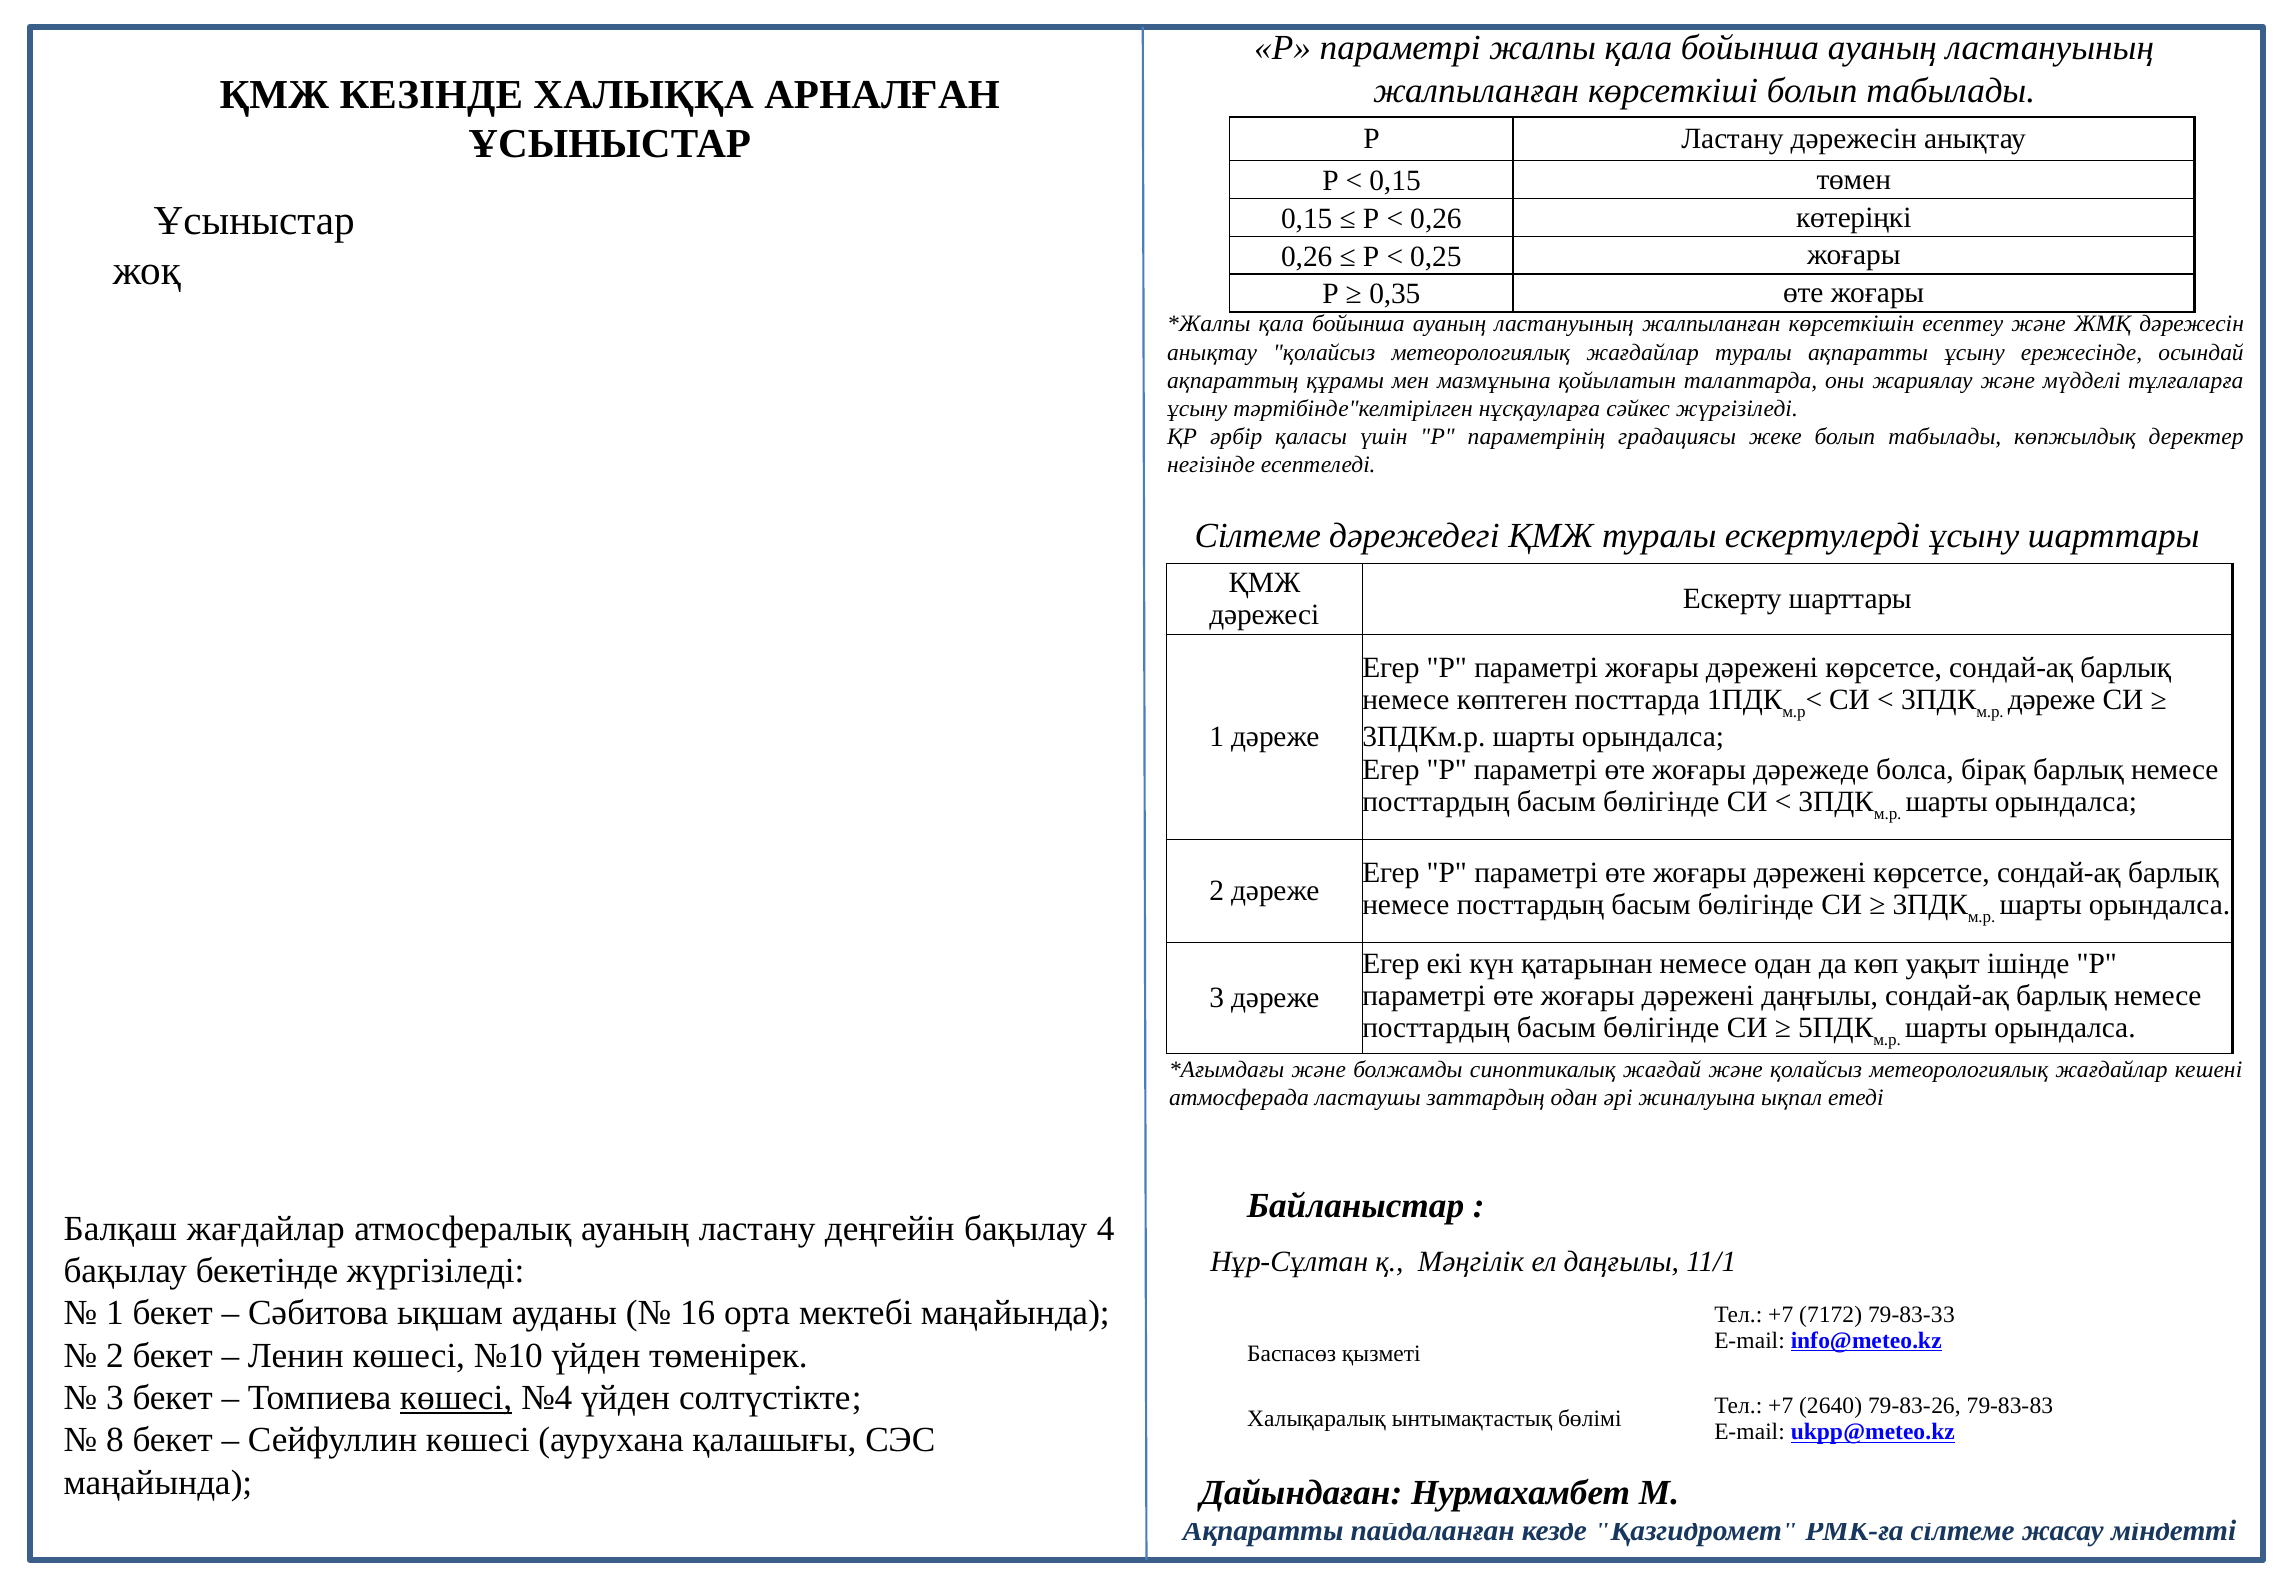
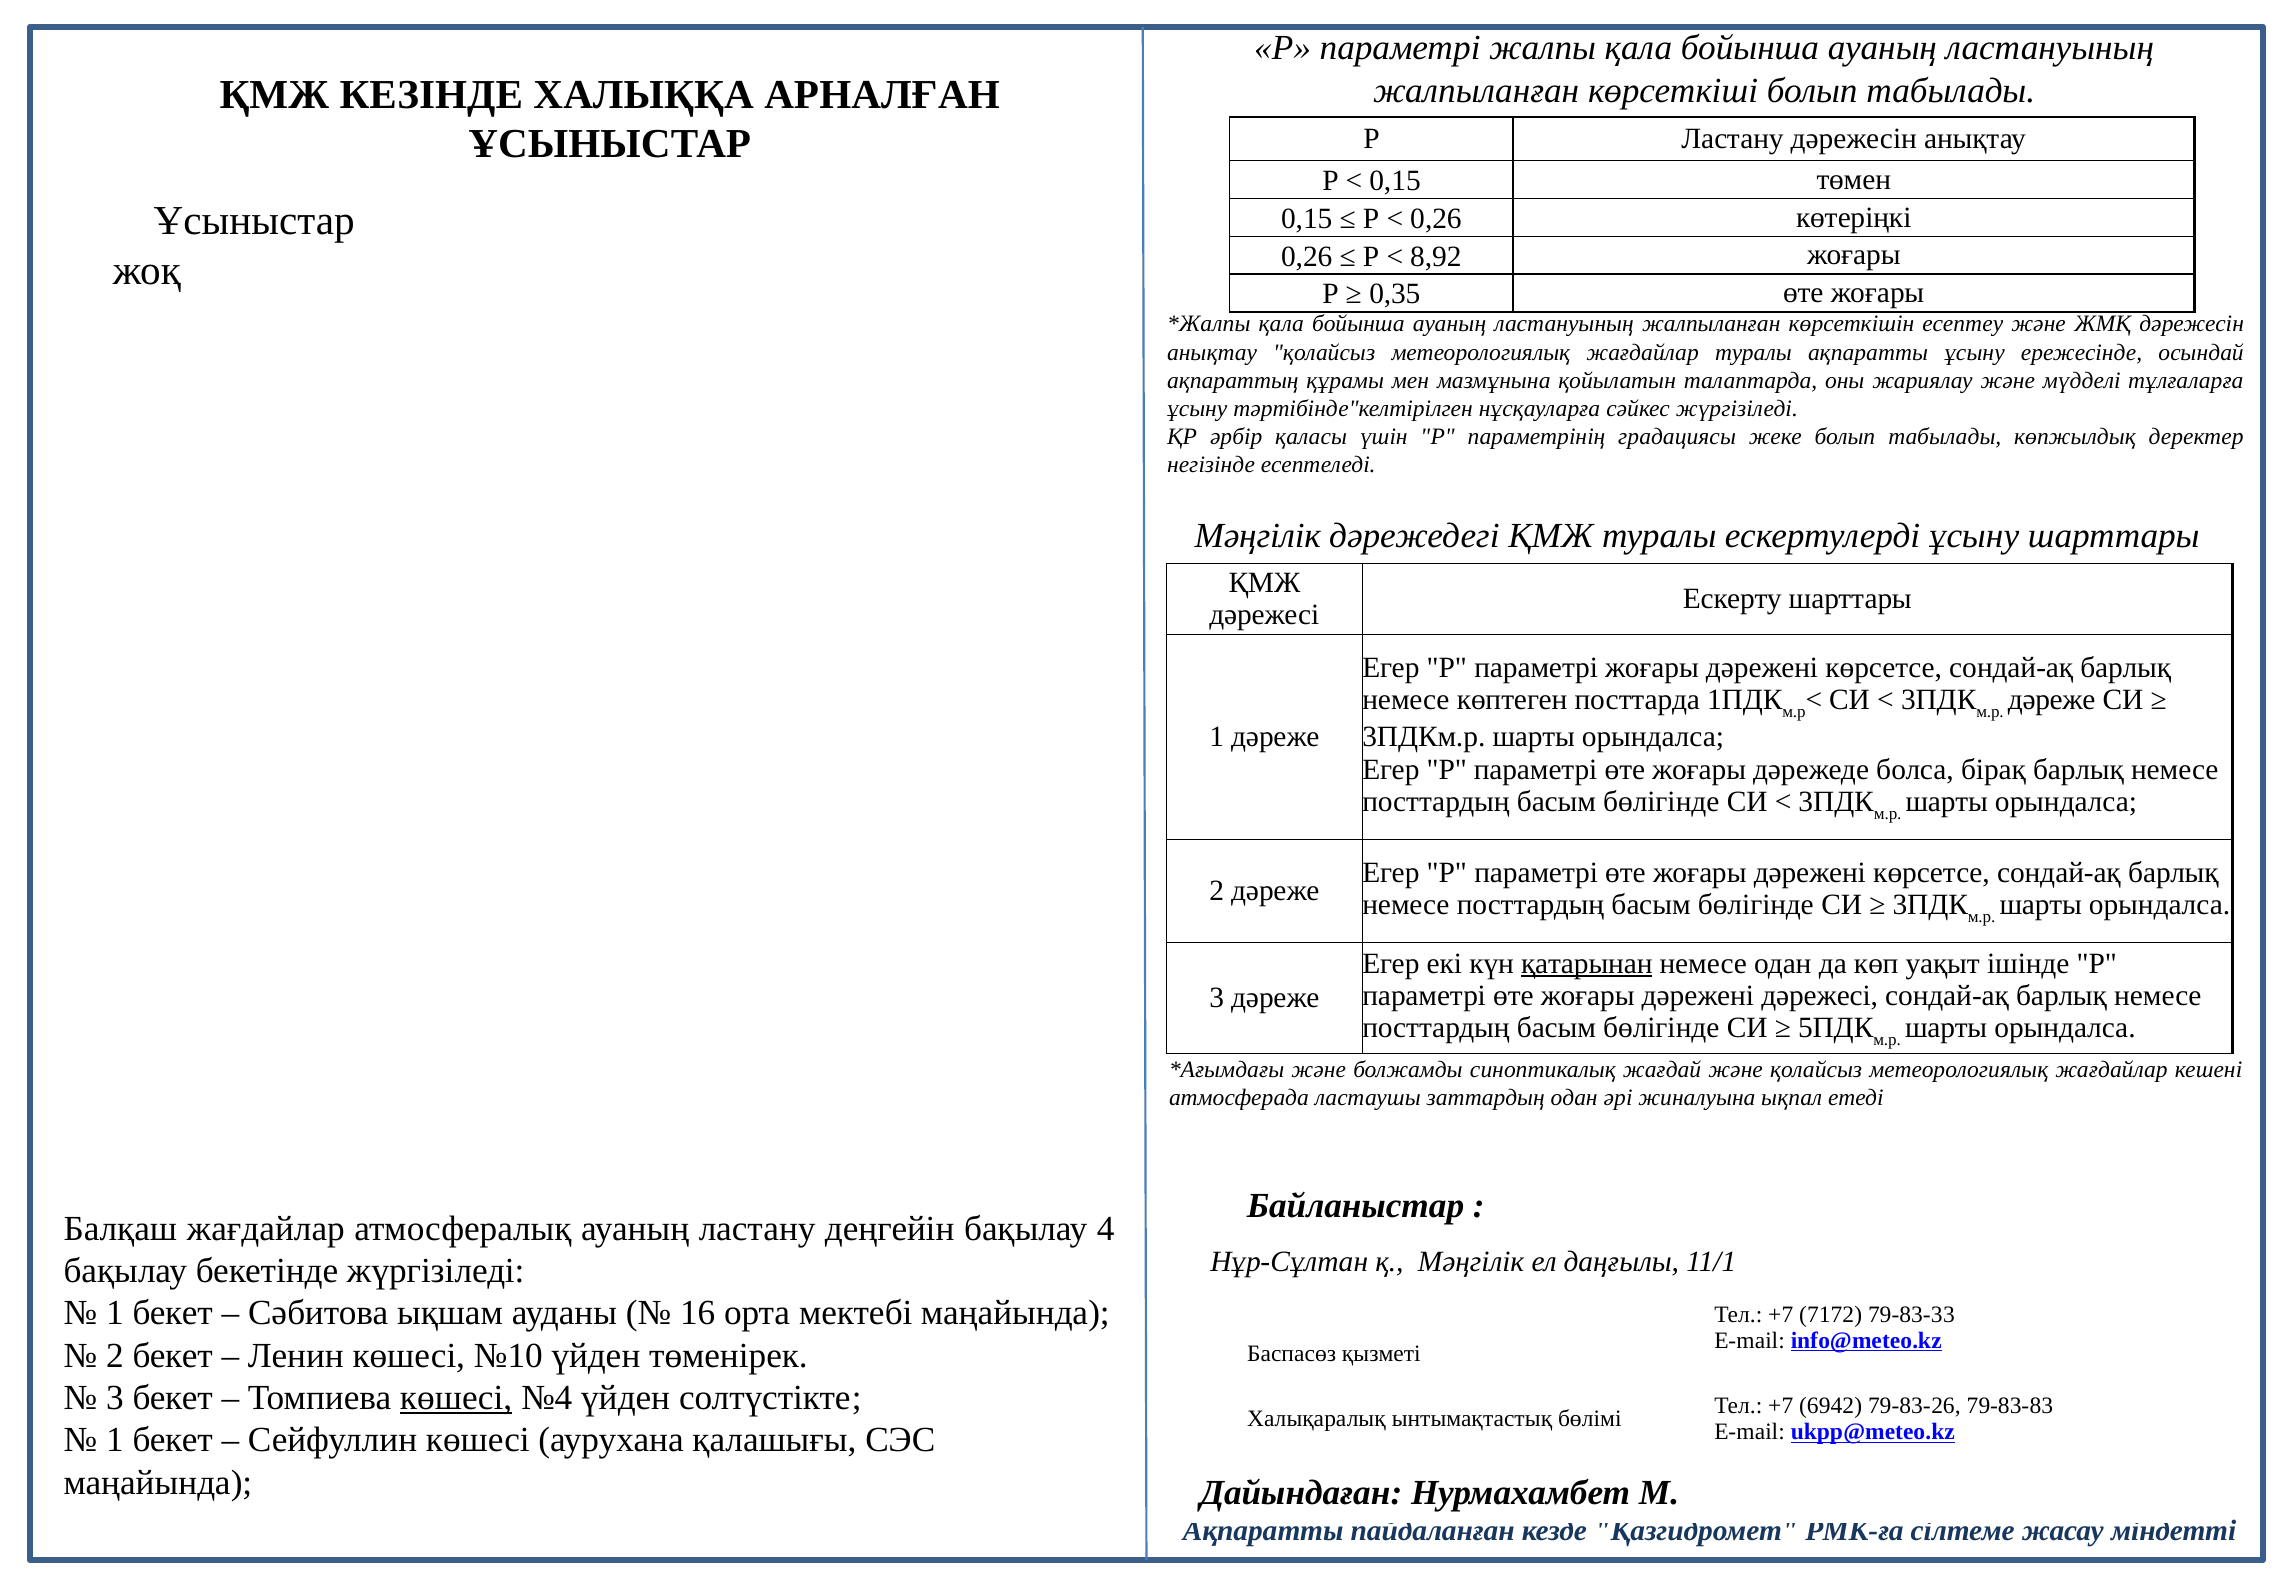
0,25: 0,25 -> 8,92 (1436, 257)
Сілтеме: Сілтеме -> Мәңгілік (1258, 536)
қатарынан underline: none -> present (1587, 964)
дәрежені даңғылы: даңғылы -> дәрежесі (1820, 996)
2640: 2640 -> 6942 (1831, 1406)
8: 8 -> 1 (115, 1441)
